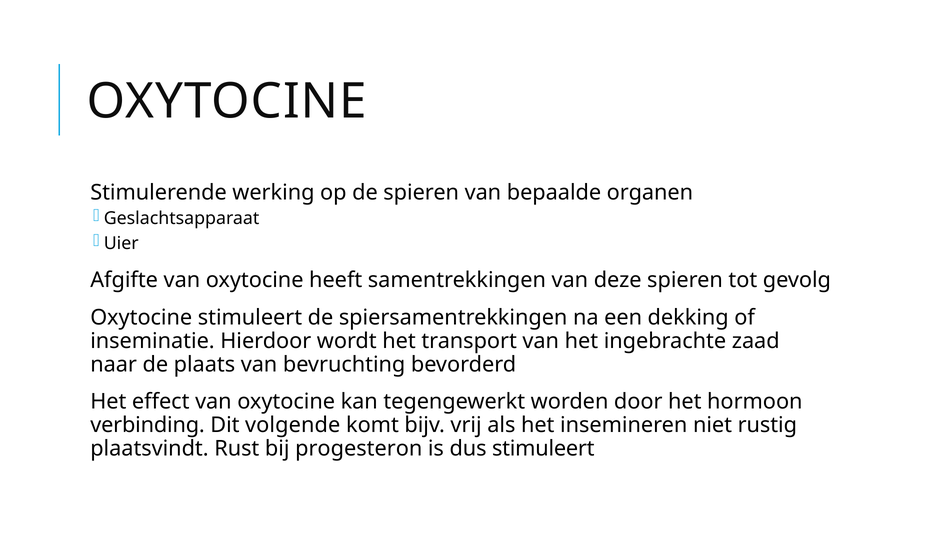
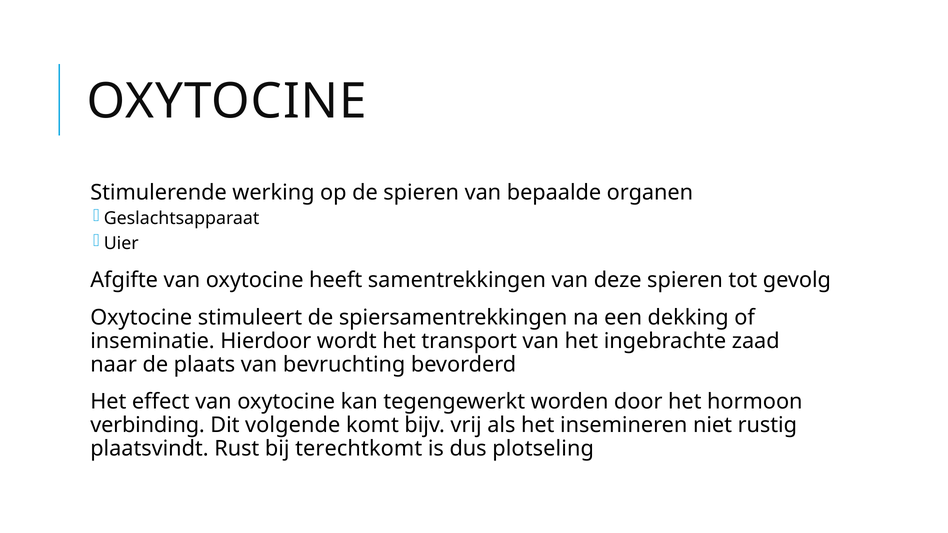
progesteron: progesteron -> terechtkomt (359, 449)
dus stimuleert: stimuleert -> plotseling (543, 449)
